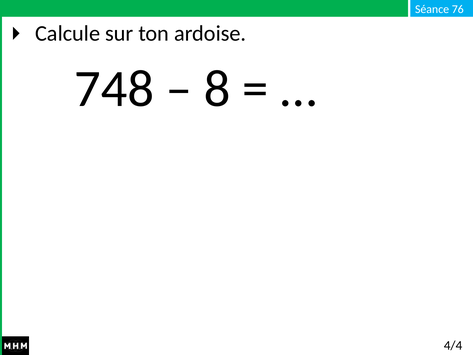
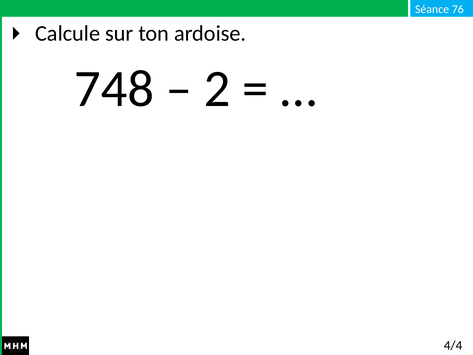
8: 8 -> 2 (217, 89)
